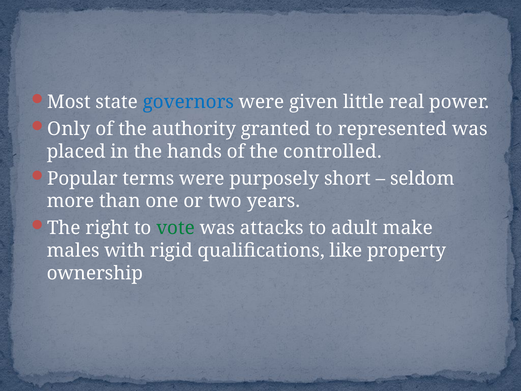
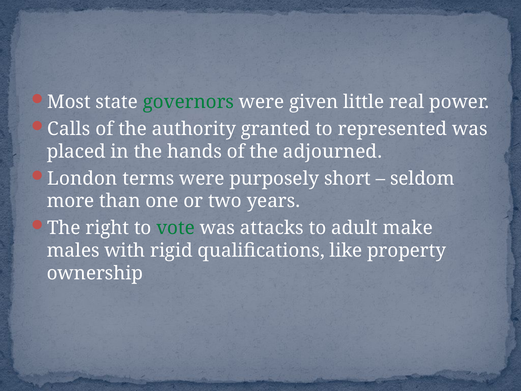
governors colour: blue -> green (188, 102)
Only: Only -> Calls (69, 129)
controlled: controlled -> adjourned (333, 151)
Popular: Popular -> London (82, 178)
